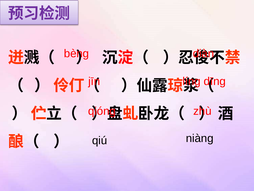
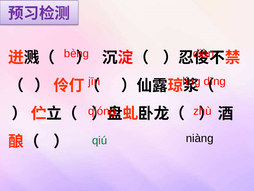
qiú colour: black -> green (100, 140)
